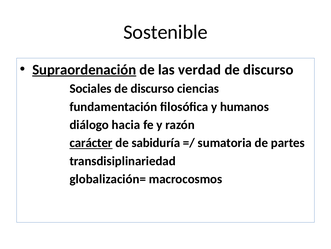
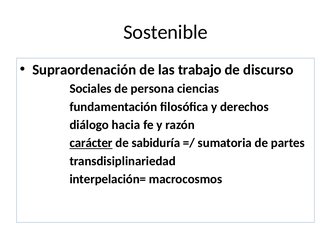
Supraordenación underline: present -> none (84, 69)
verdad: verdad -> trabajo (200, 69)
discurso: discurso -> persona (152, 88)
humanos: humanos -> derechos (244, 106)
globalización=: globalización= -> interpelación= (108, 179)
